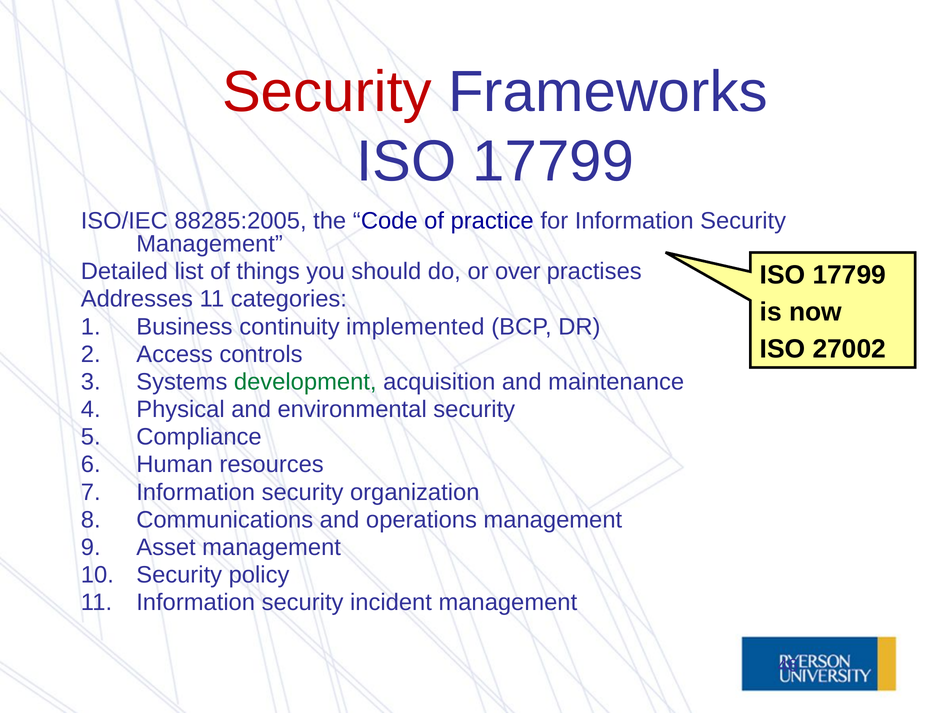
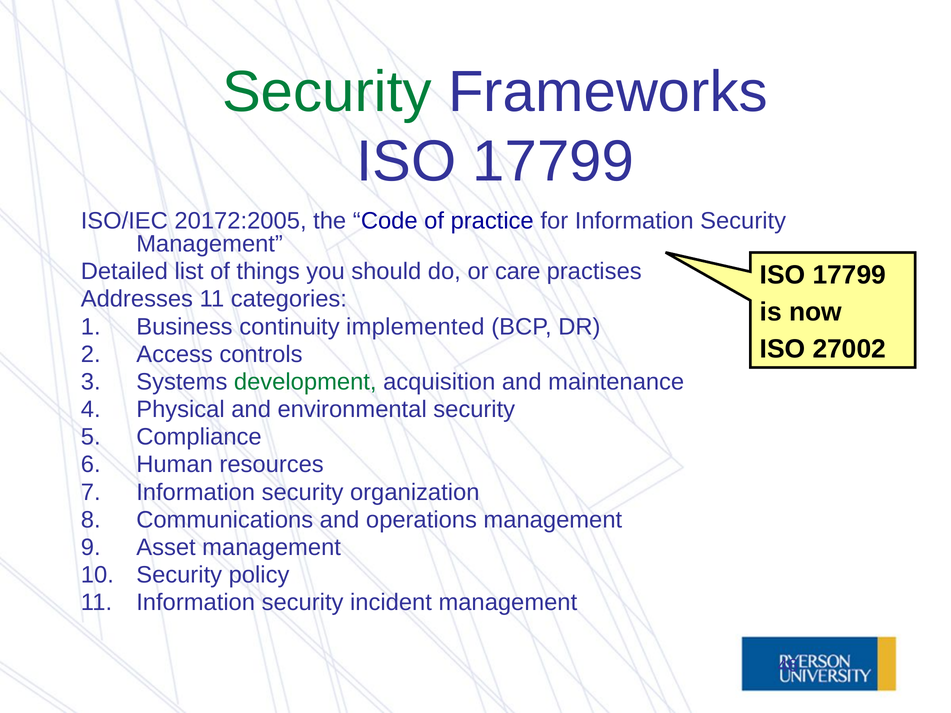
Security colour: red -> green (327, 92)
88285:2005: 88285:2005 -> 20172:2005 (241, 221)
over: over -> care (518, 272)
